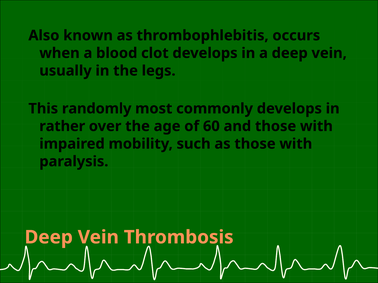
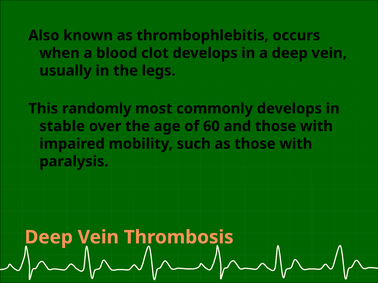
rather: rather -> stable (62, 126)
